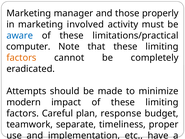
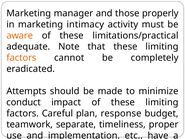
involved: involved -> intimacy (85, 24)
aware colour: blue -> orange (20, 35)
computer: computer -> adequate (28, 47)
modern: modern -> conduct (24, 102)
